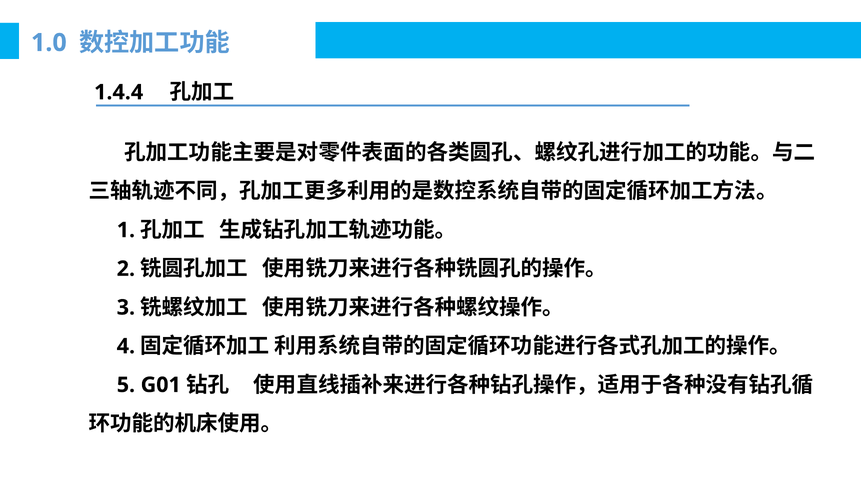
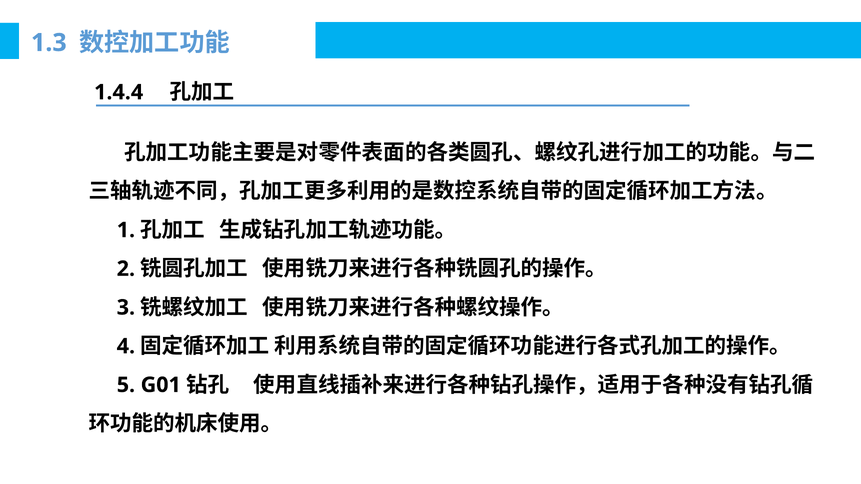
1.0: 1.0 -> 1.3 (49, 43)
